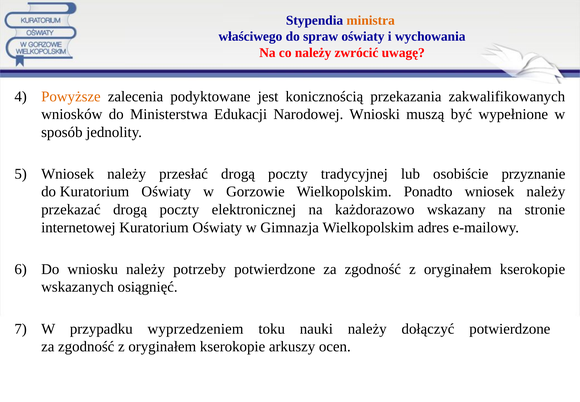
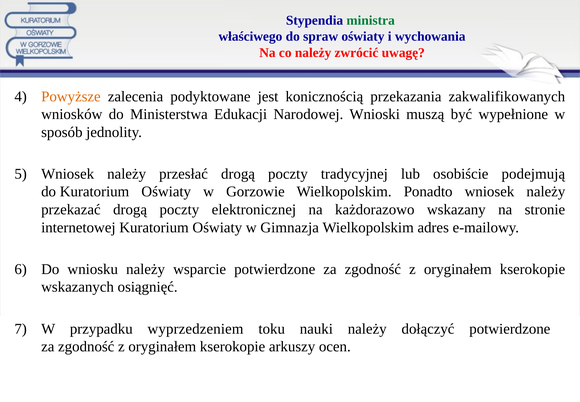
ministra colour: orange -> green (371, 20)
przyznanie: przyznanie -> podejmują (533, 174)
potrzeby: potrzeby -> wsparcie (200, 269)
